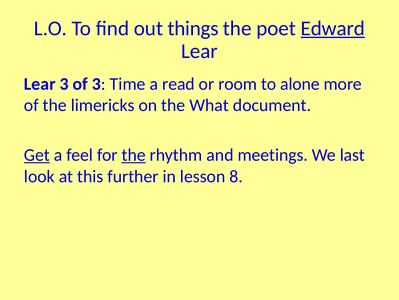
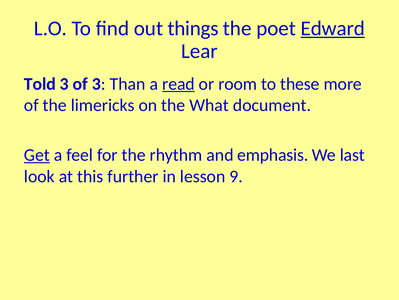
Lear: Lear -> Told (40, 84)
Time: Time -> Than (128, 84)
read underline: none -> present (178, 84)
alone: alone -> these (300, 84)
the underline: present -> none (134, 155)
meetings: meetings -> emphasis (273, 155)
8: 8 -> 9 (236, 176)
